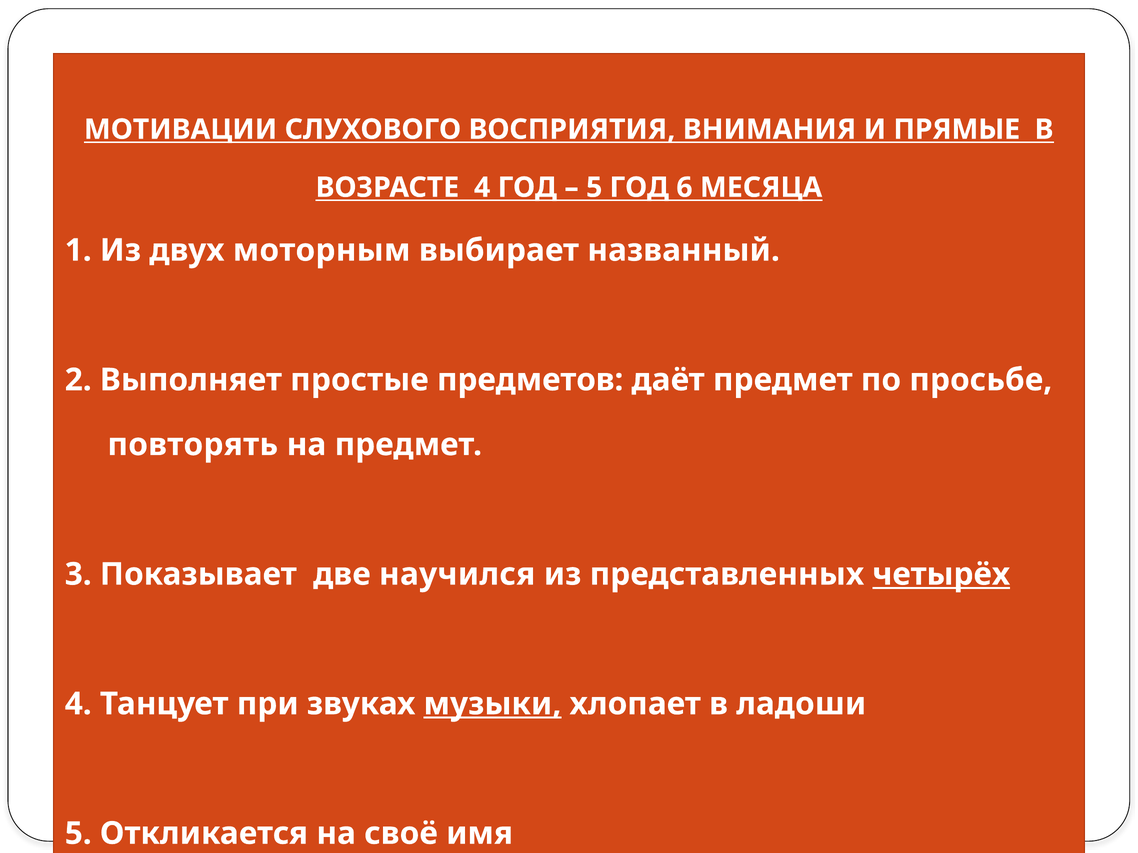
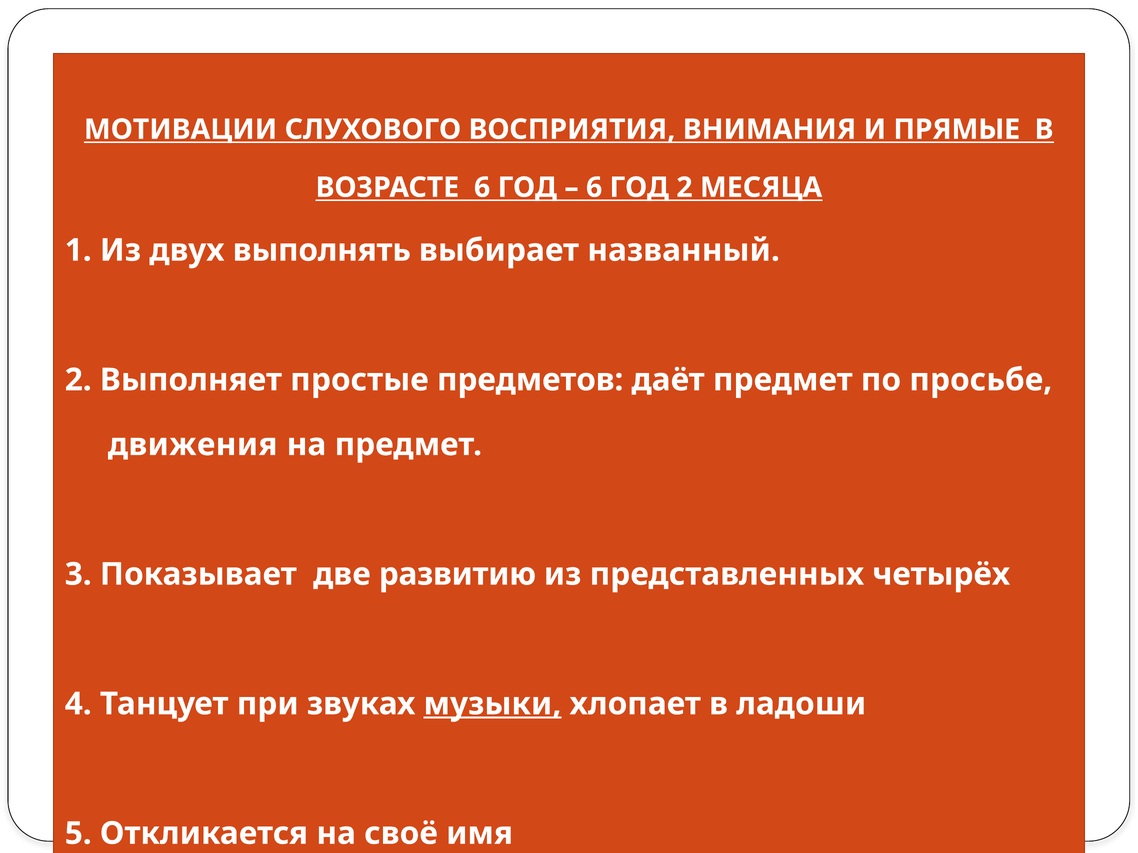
ВОЗРАСТЕ 4: 4 -> 6 (482, 188)
5: 5 -> 6 (594, 188)
ГОД 6: 6 -> 2 (684, 188)
моторным: моторным -> выполнять (322, 250)
повторять: повторять -> движения (193, 445)
научился: научился -> развитию (457, 575)
четырёх underline: present -> none (941, 575)
